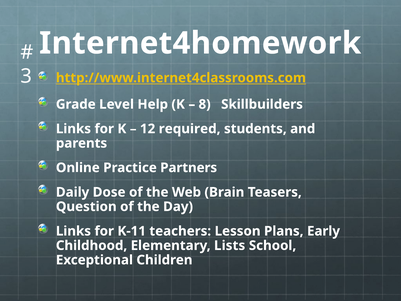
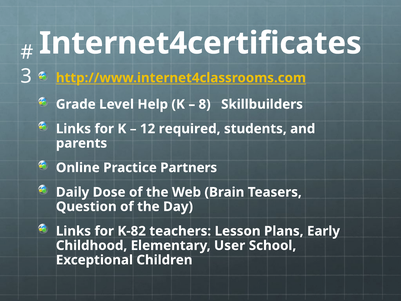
Internet4homework: Internet4homework -> Internet4certificates (200, 43)
K-11: K-11 -> K-82 (132, 231)
Lists: Lists -> User (230, 245)
